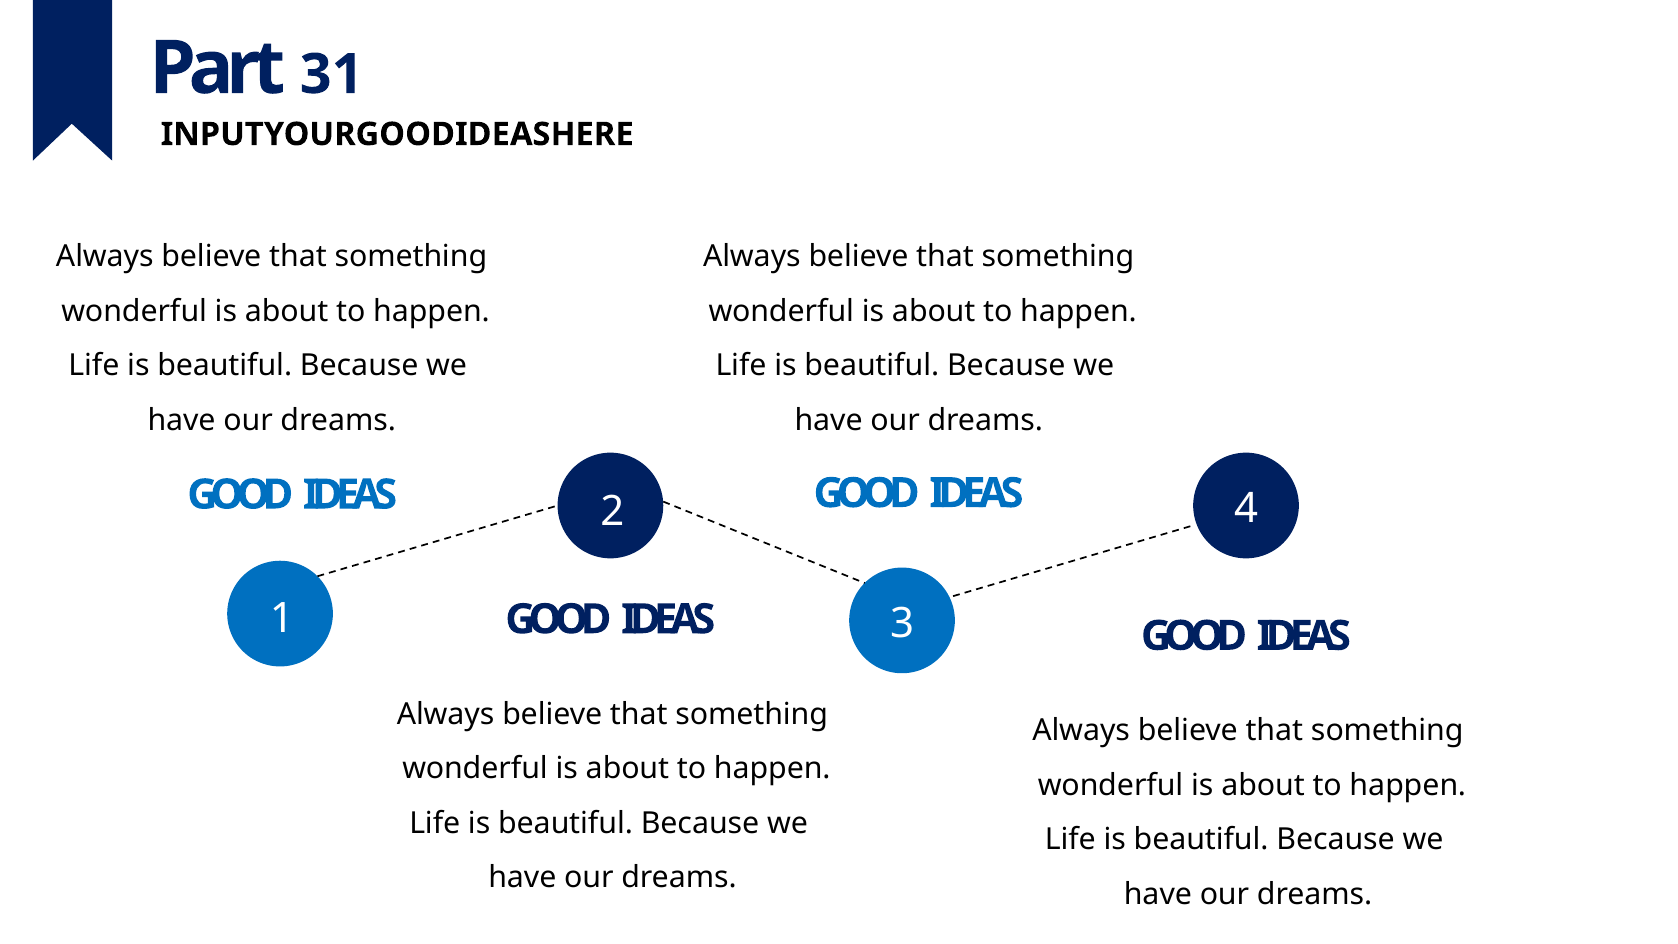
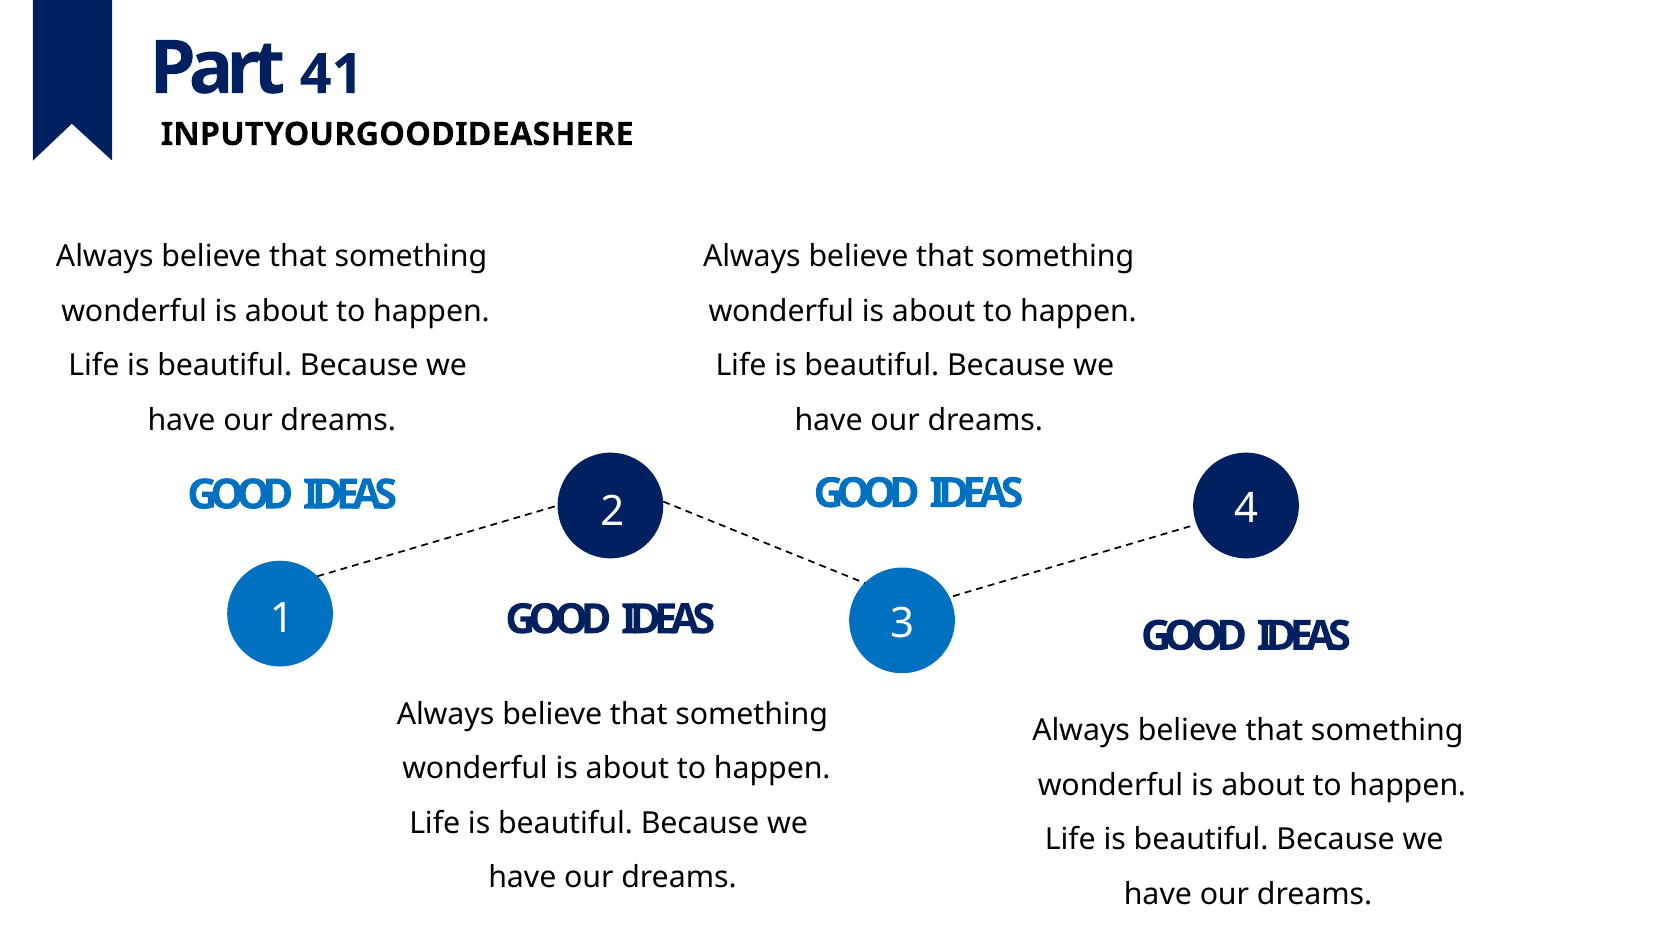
31: 31 -> 41 (332, 75)
